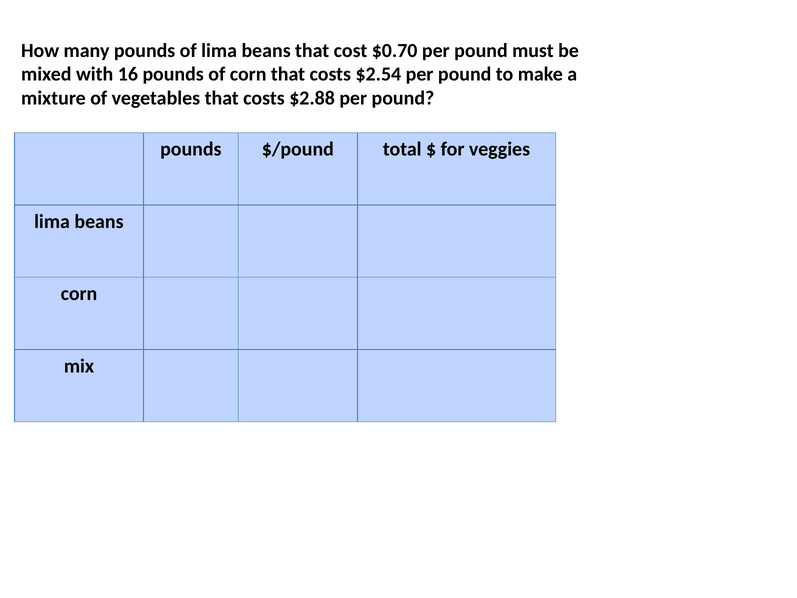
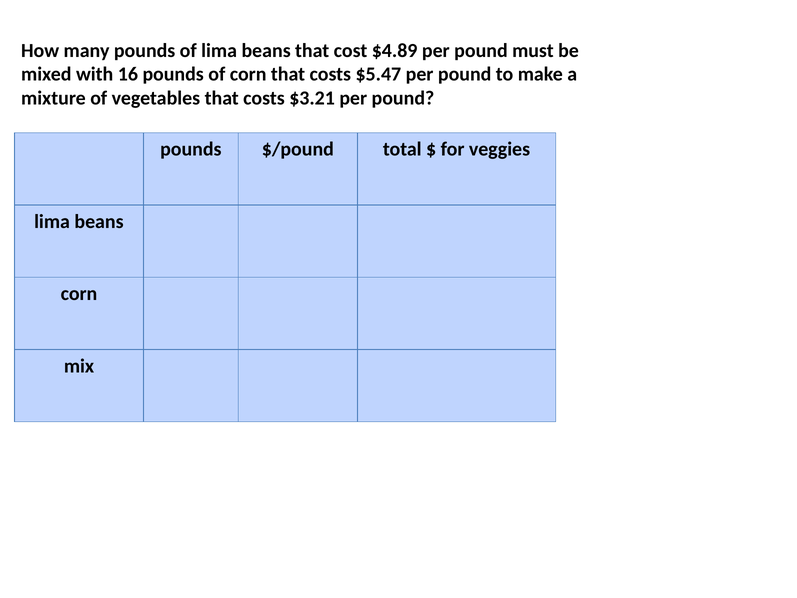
$0.70: $0.70 -> $4.89 (395, 50)
$2.54: $2.54 -> $5.47 (378, 74)
$2.88: $2.88 -> $3.21 (312, 98)
